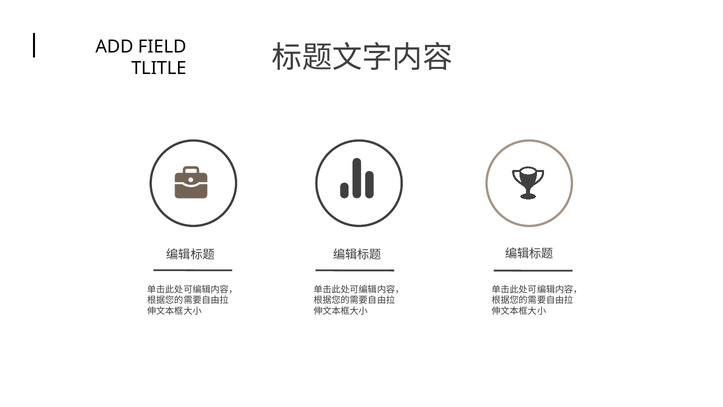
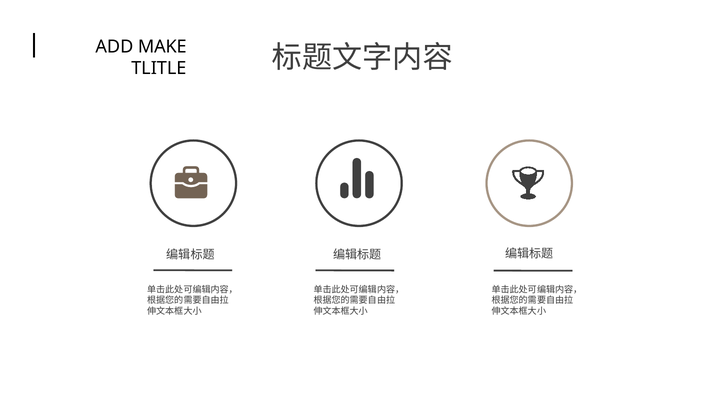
FIELD: FIELD -> MAKE (162, 47)
